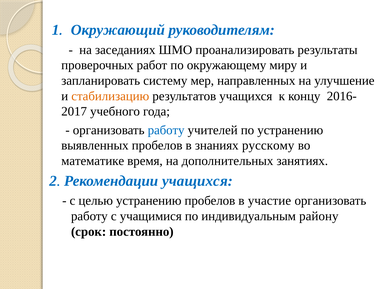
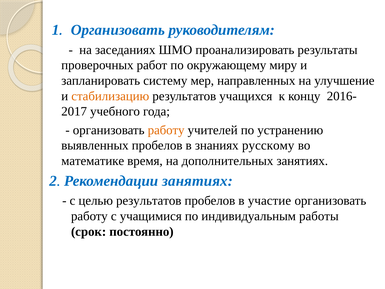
Окружающий: Окружающий -> Организовать (118, 30)
работу colour: blue -> orange (166, 130)
Рекомендации учащихся: учащихся -> занятиях (197, 181)
целью устранению: устранению -> результатов (149, 201)
району: району -> работы (319, 216)
